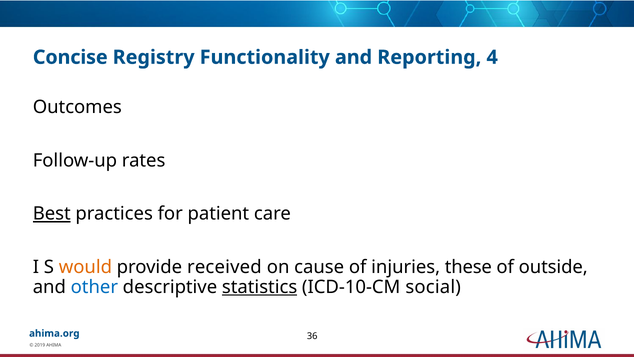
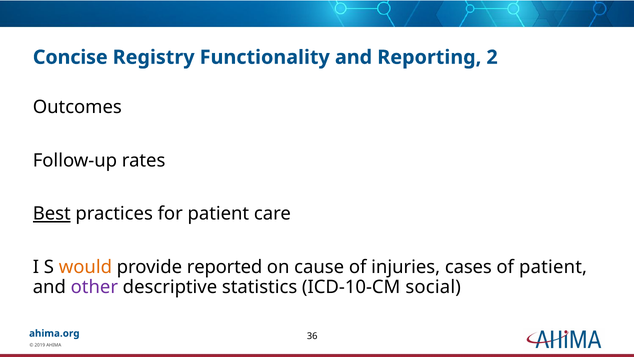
4: 4 -> 2 (492, 57)
received: received -> reported (225, 267)
these: these -> cases (468, 267)
of outside: outside -> patient (553, 267)
other colour: blue -> purple (94, 287)
statistics underline: present -> none (260, 287)
